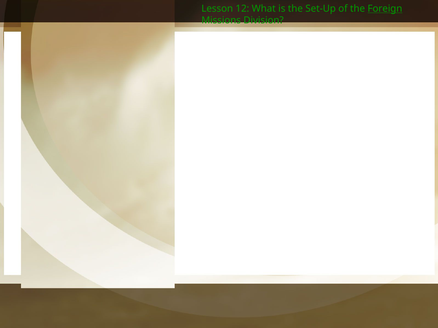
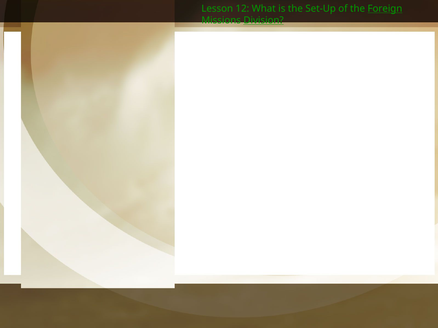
Division underline: none -> present (264, 20)
